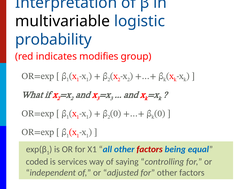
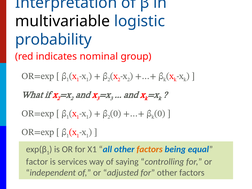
modifies: modifies -> nominal (99, 57)
factors colour: red -> orange (150, 149)
coded: coded -> factor (37, 162)
